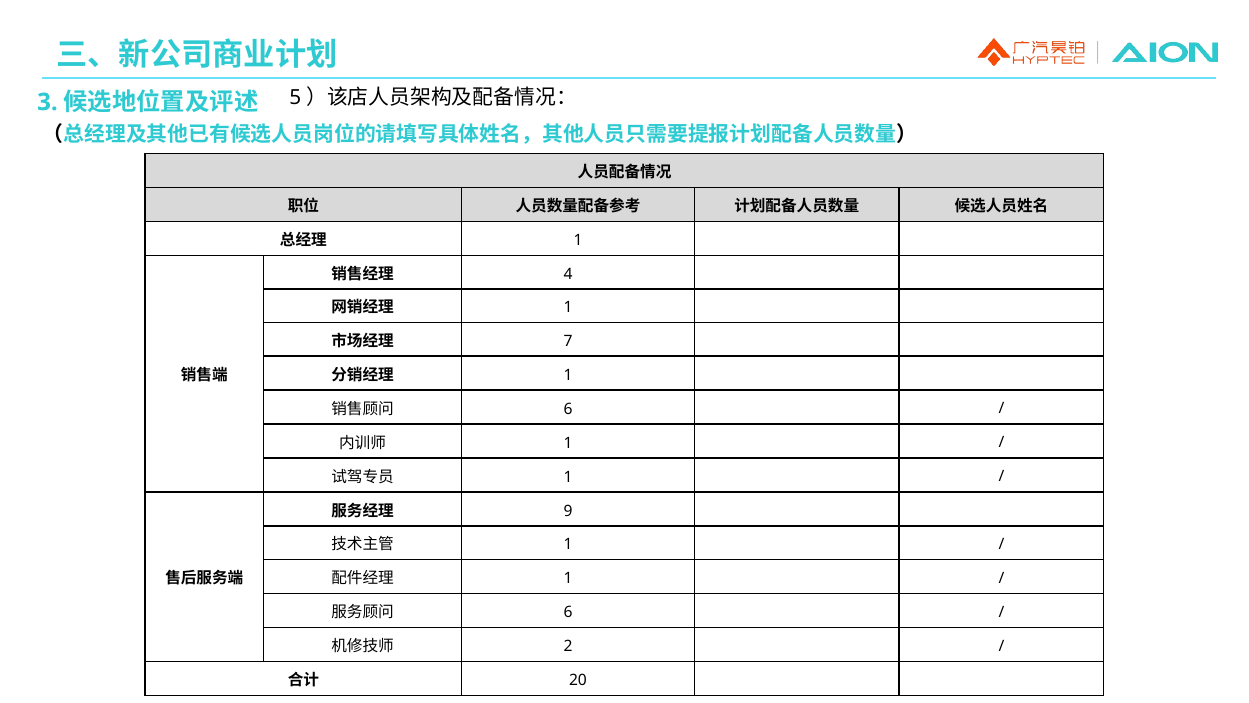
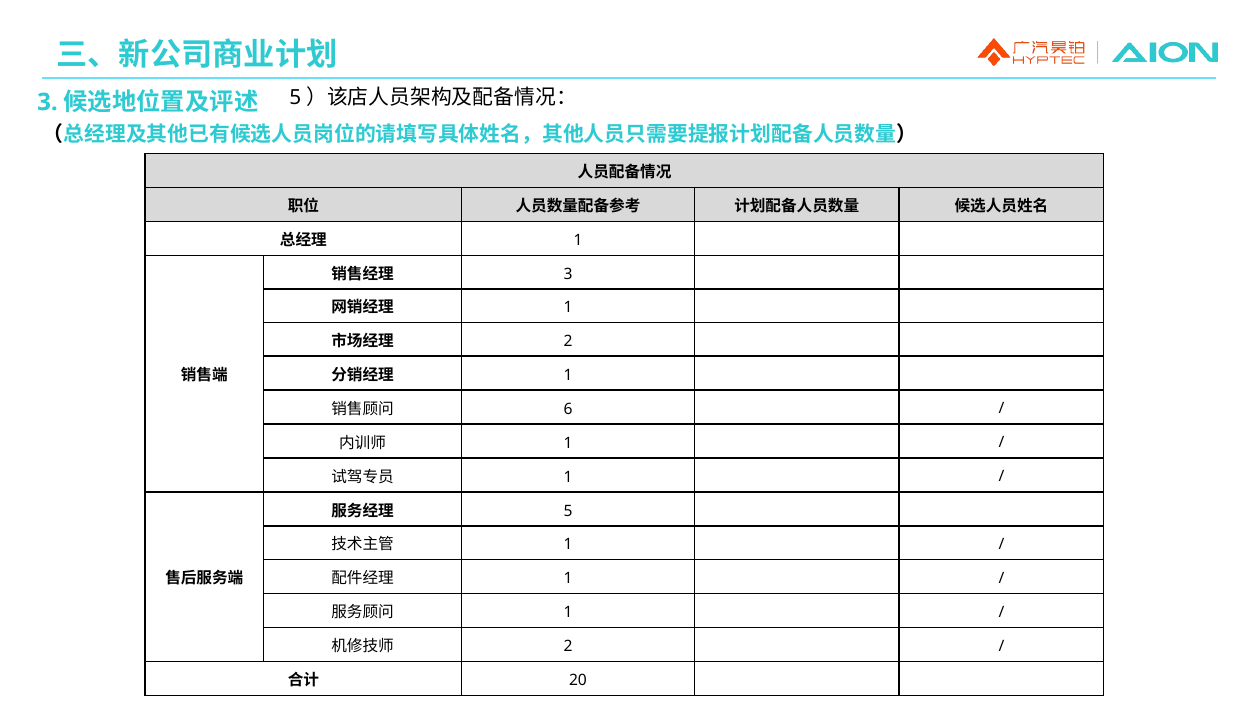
4: 4 -> 3 (568, 274)
7: 7 -> 2 (568, 341)
9: 9 -> 5 (568, 511)
6: 6 -> 1 (568, 612)
